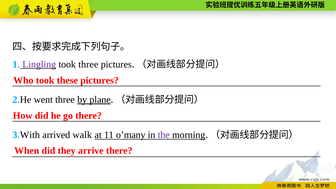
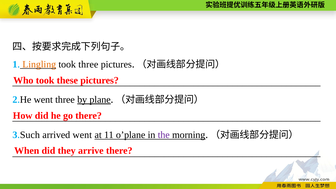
Lingling colour: purple -> orange (39, 64)
With: With -> Such (30, 135)
arrived walk: walk -> went (82, 135)
o’many: o’many -> o’plane (131, 135)
